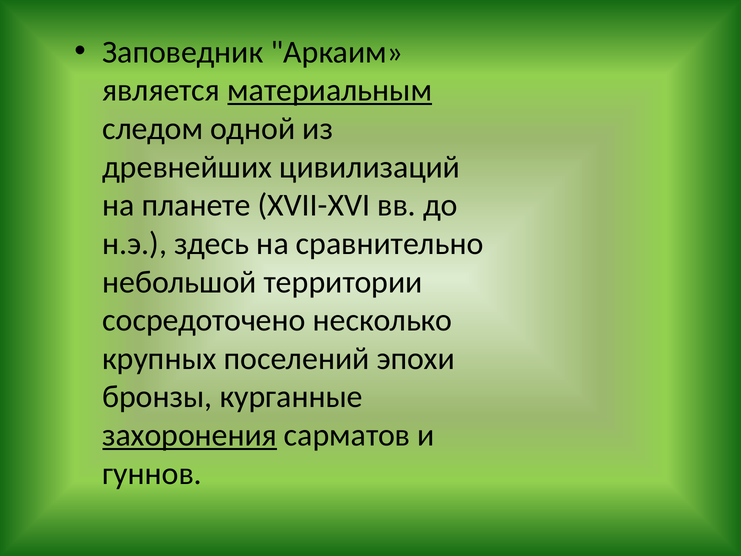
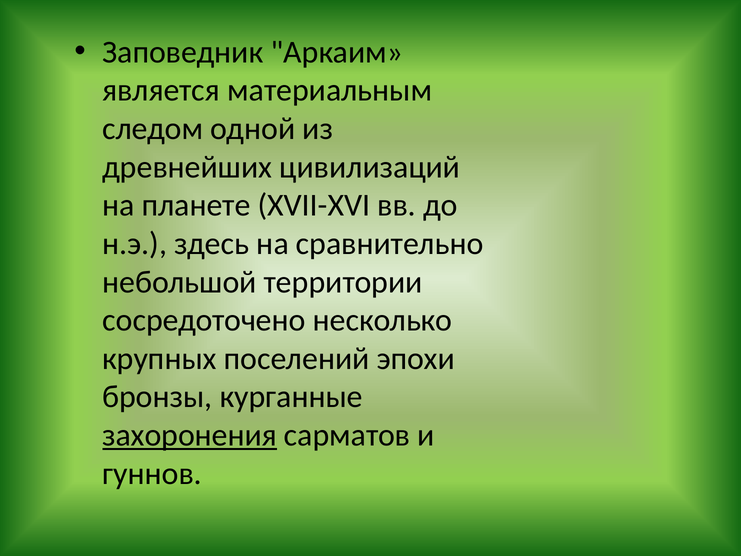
материальным underline: present -> none (330, 90)
